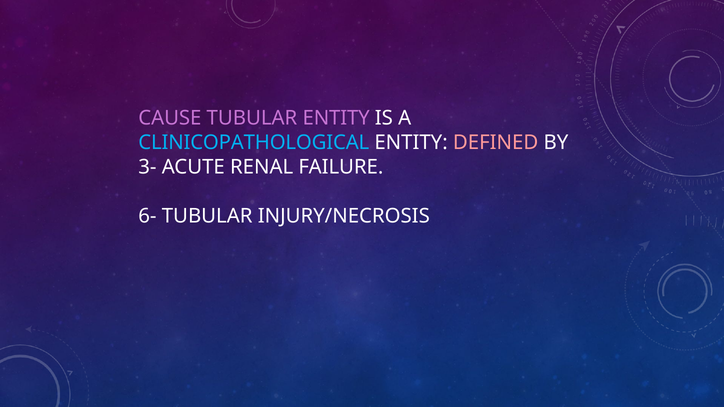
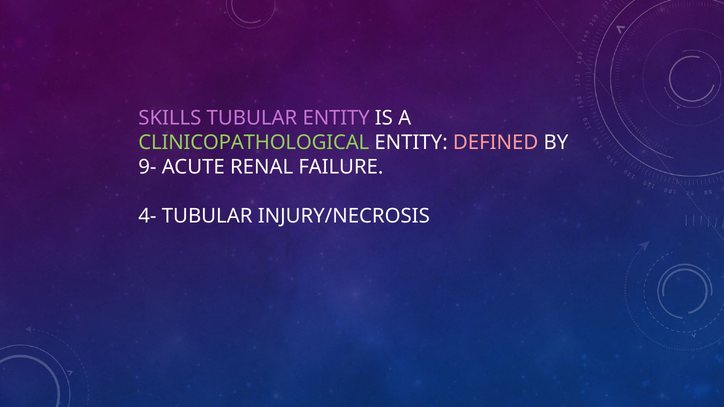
CAUSE: CAUSE -> SKILLS (170, 118)
CLINICOPATHOLOGICAL colour: light blue -> light green (254, 143)
3-: 3- -> 9- (147, 167)
6-: 6- -> 4- (147, 216)
